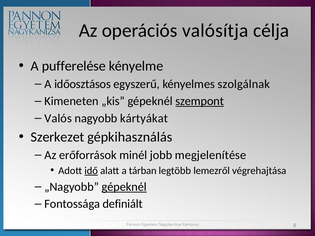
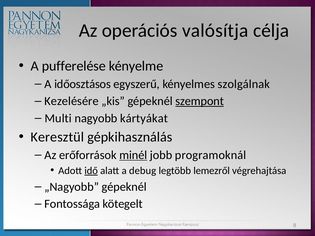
Kimeneten: Kimeneten -> Kezelésére (72, 101)
Valós: Valós -> Multi (58, 118)
Szerkezet: Szerkezet -> Keresztül (57, 137)
minél underline: none -> present (133, 155)
megjelenítése: megjelenítése -> programoknál (211, 155)
tárban: tárban -> debug (143, 171)
gépeknél underline: present -> none (124, 187)
definiált: definiált -> kötegelt (123, 204)
